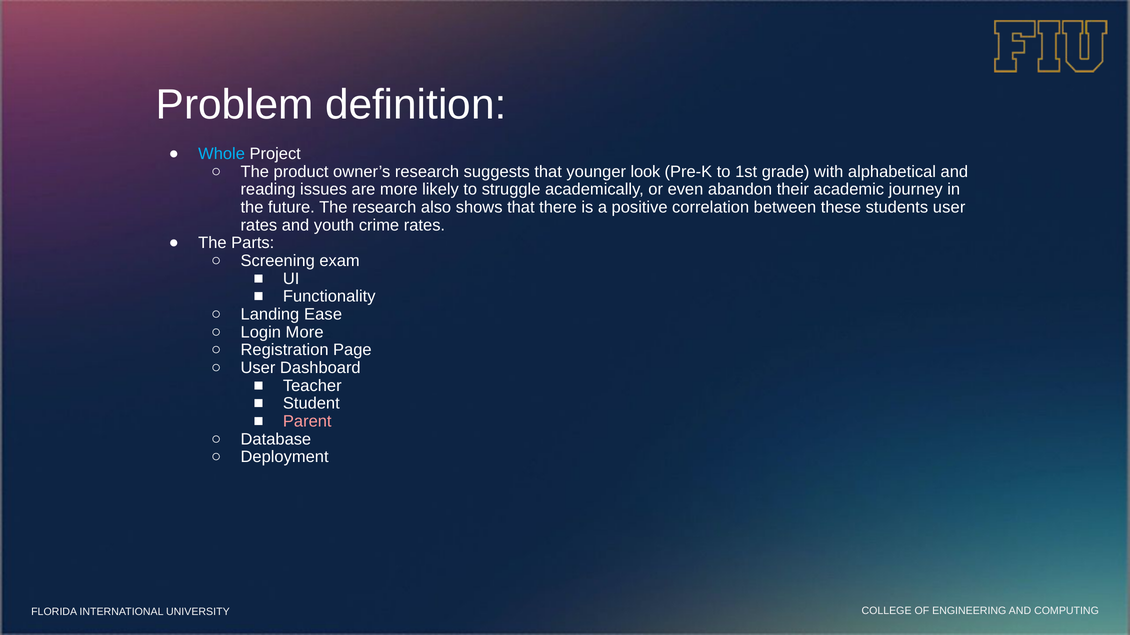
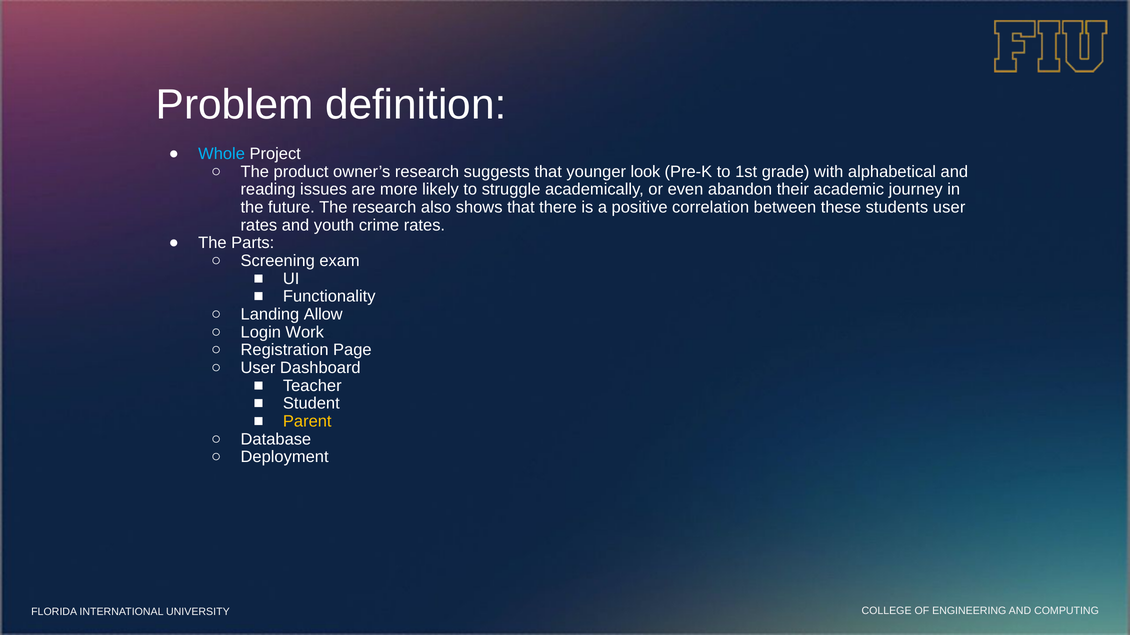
Ease: Ease -> Allow (323, 315)
Login More: More -> Work (305, 333)
Parent colour: pink -> yellow (307, 422)
